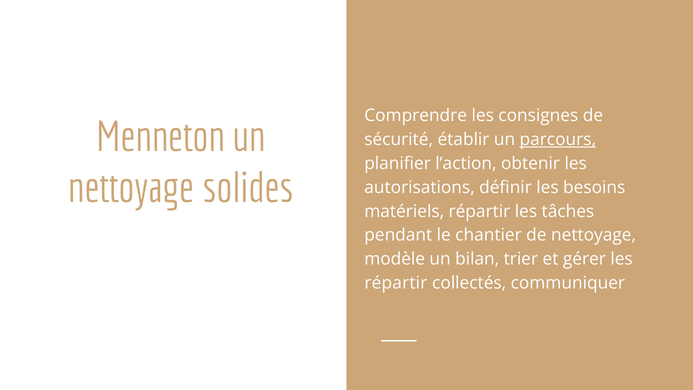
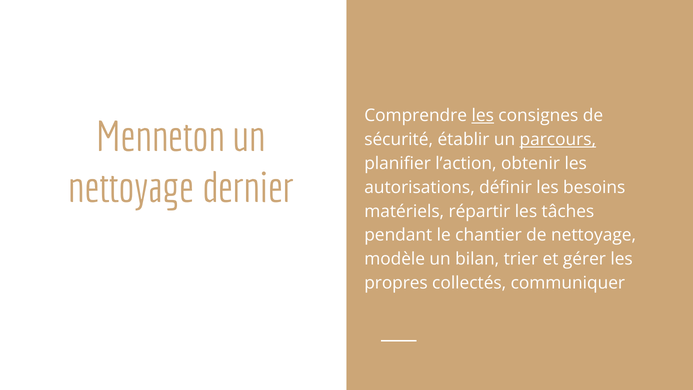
les underline: none -> present (483, 116)
solides: solides -> dernier (248, 188)
répartir: répartir -> propres (396, 283)
